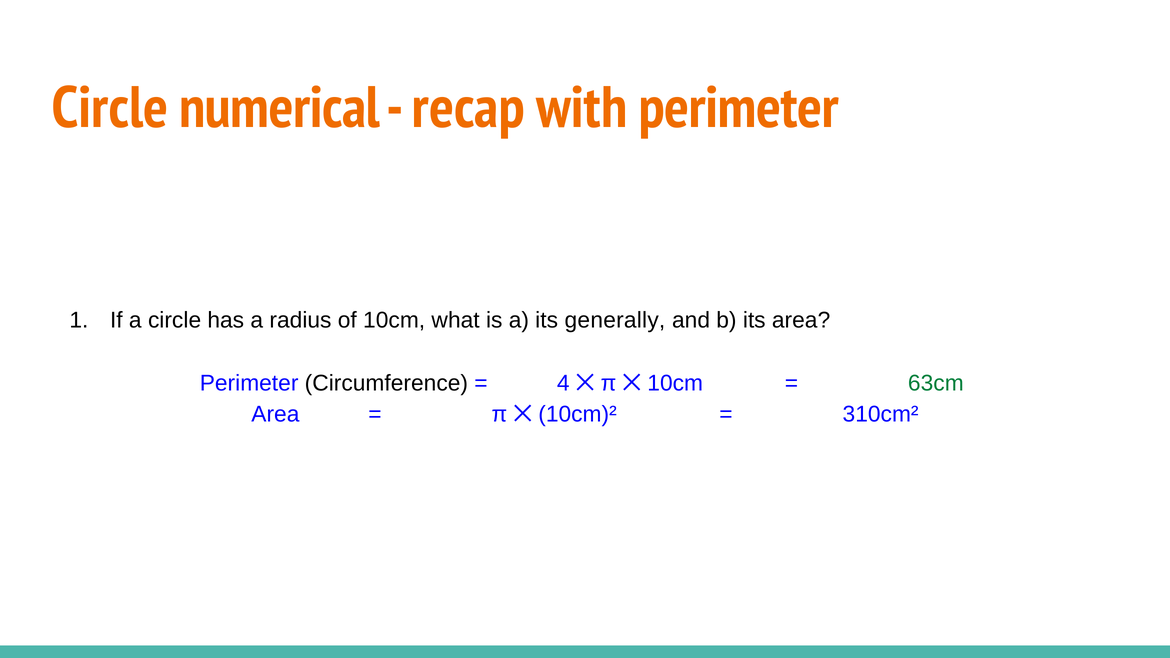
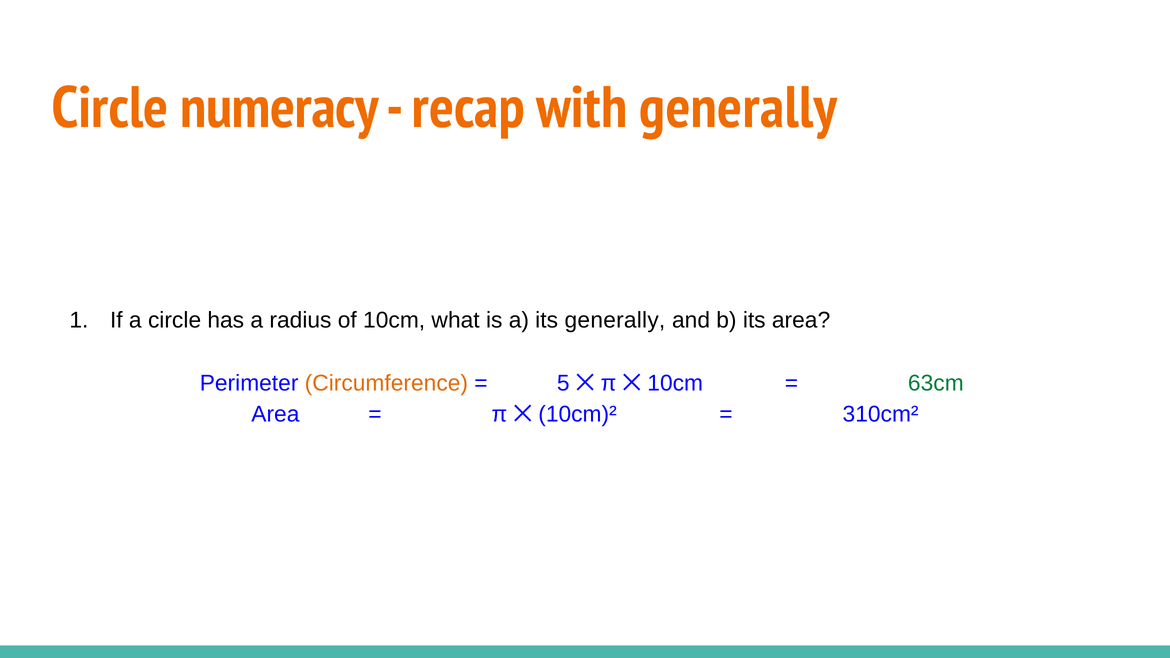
numerical: numerical -> numeracy (280, 108)
with perimeter: perimeter -> generally (738, 108)
Circumference colour: black -> orange (386, 383)
4: 4 -> 5 (563, 383)
